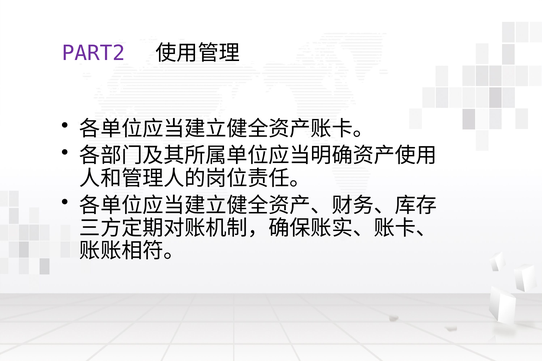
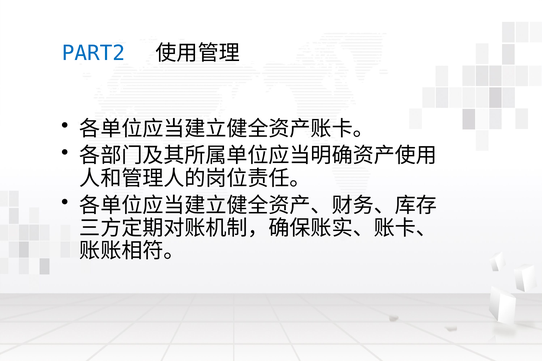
PART2 colour: purple -> blue (94, 53)
